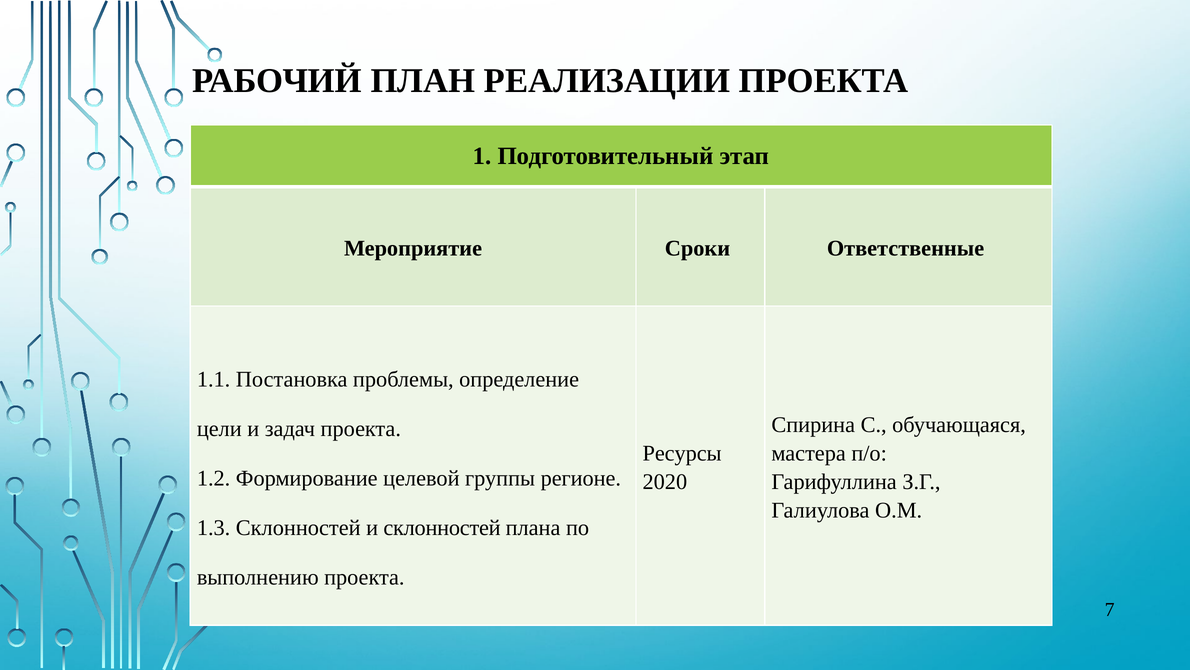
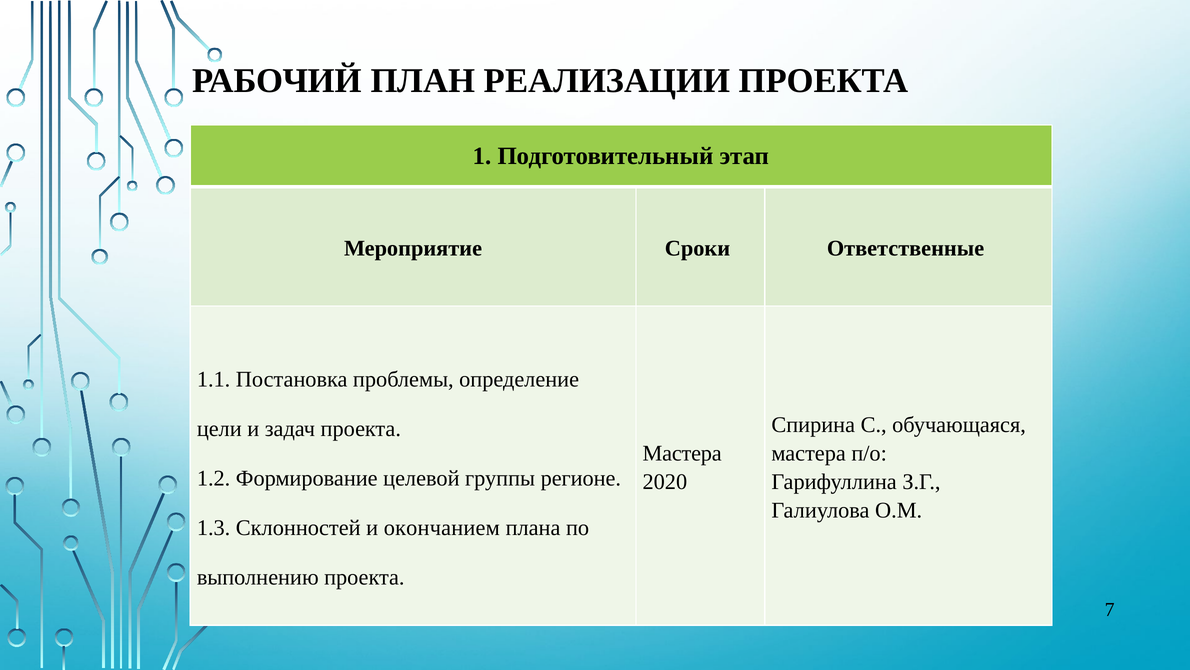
Ресурсы: Ресурсы -> Мастера (682, 453)
и склонностей: склонностей -> окончанием (442, 527)
